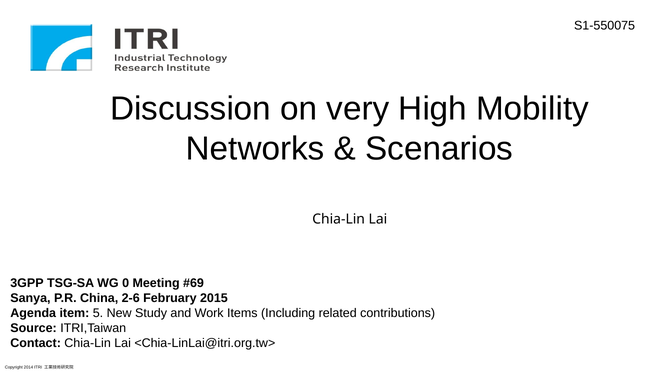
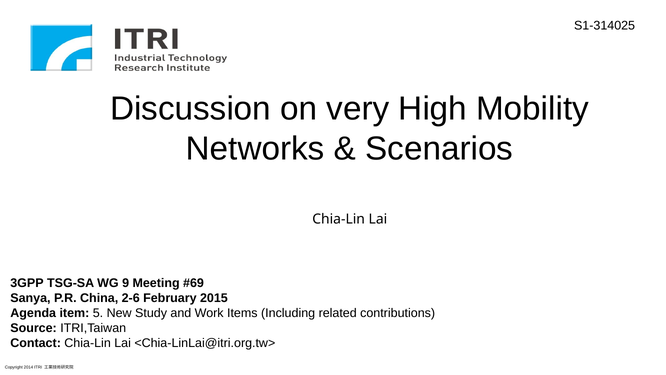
S1-550075: S1-550075 -> S1-314025 (605, 26)
0: 0 -> 9 (126, 283)
